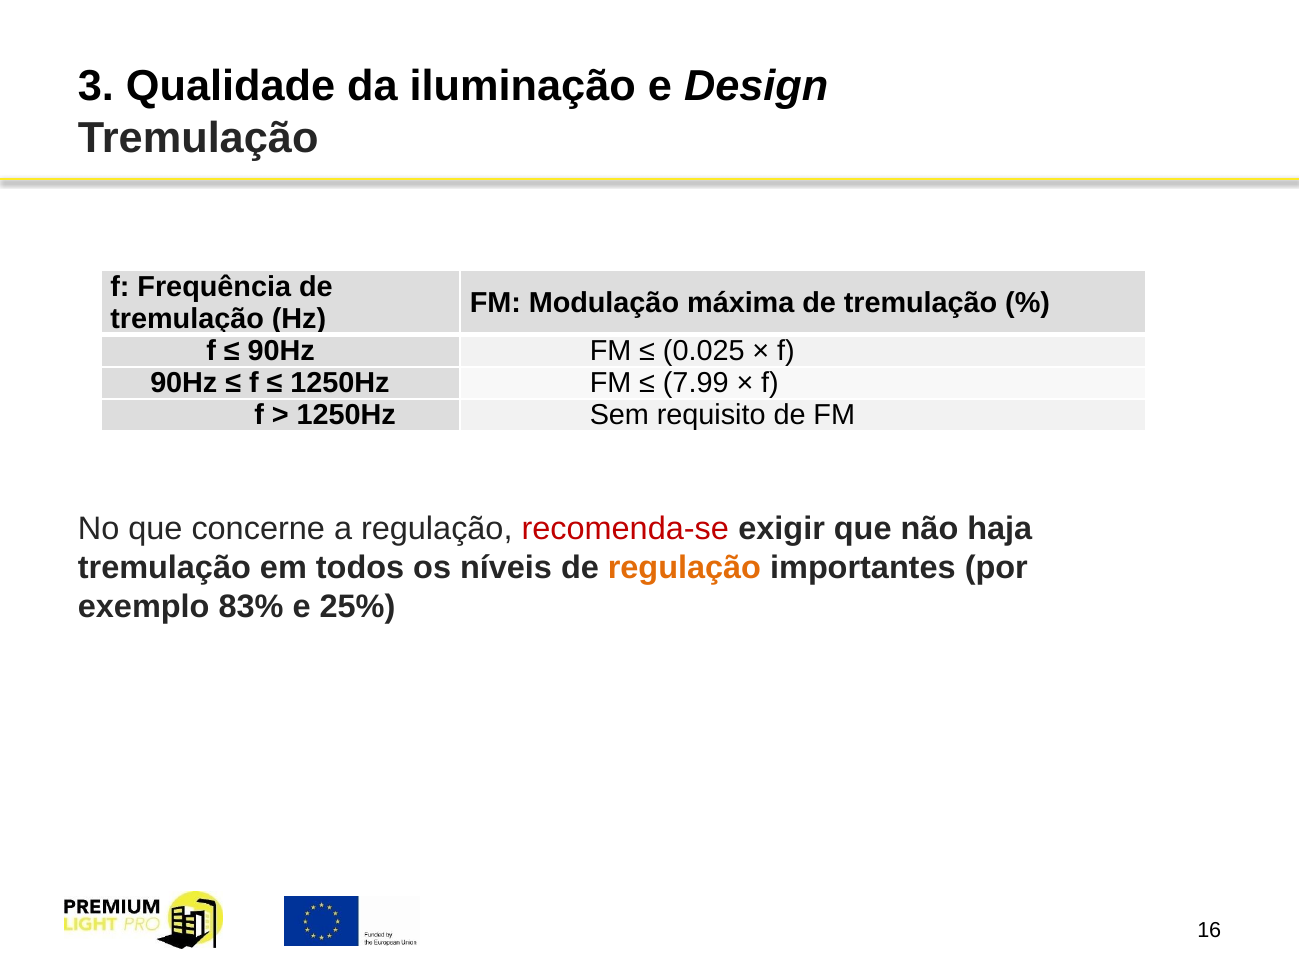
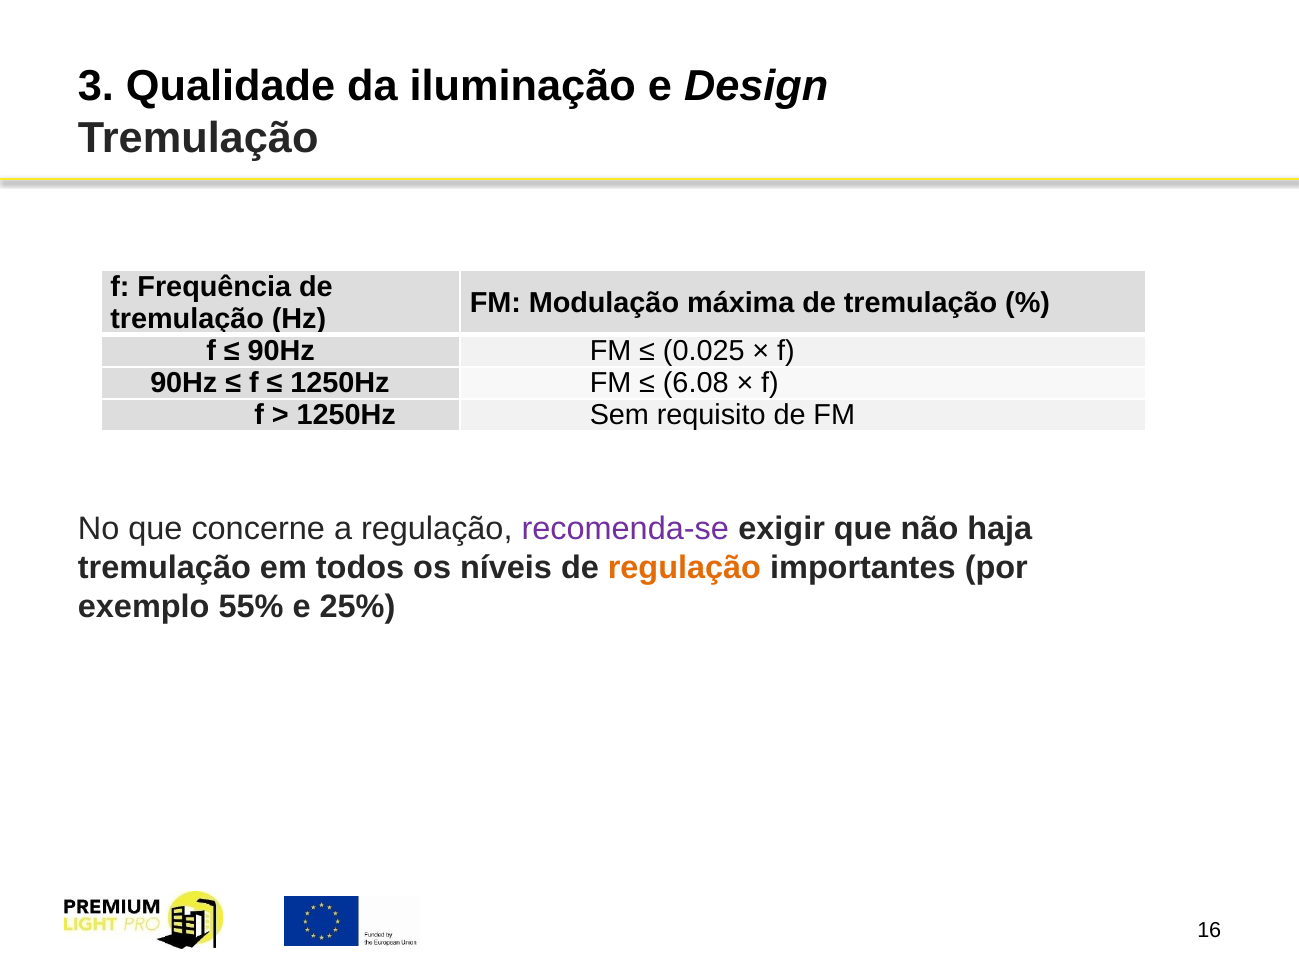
7.99: 7.99 -> 6.08 (696, 383)
recomenda-se colour: red -> purple (625, 529)
83%: 83% -> 55% (251, 607)
